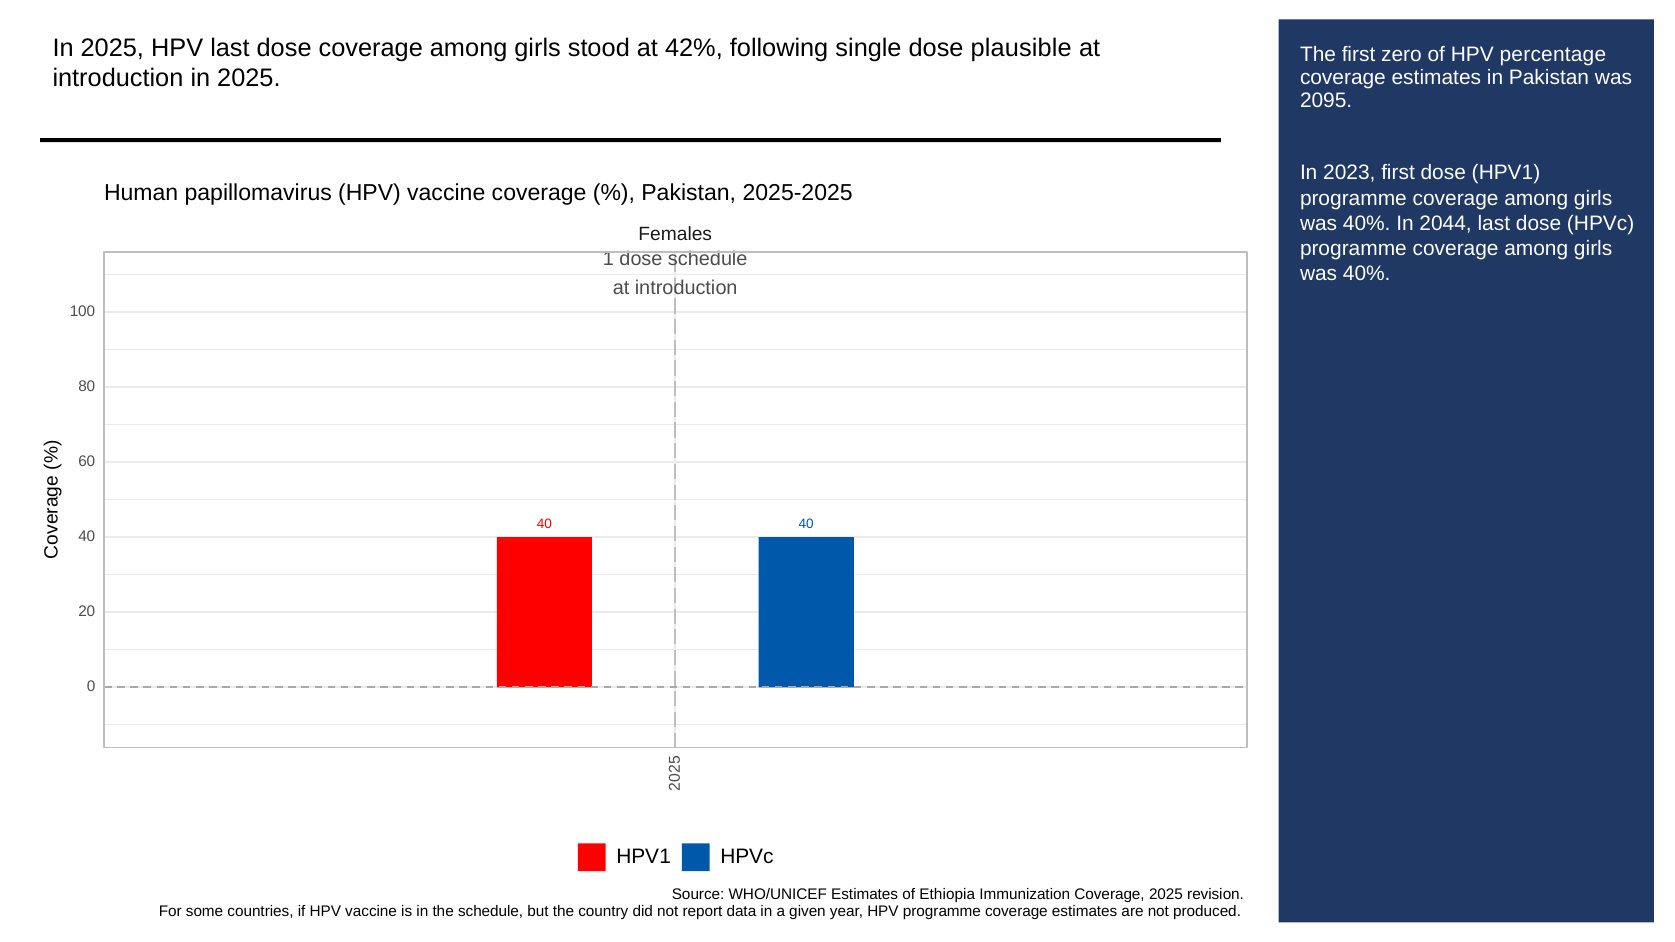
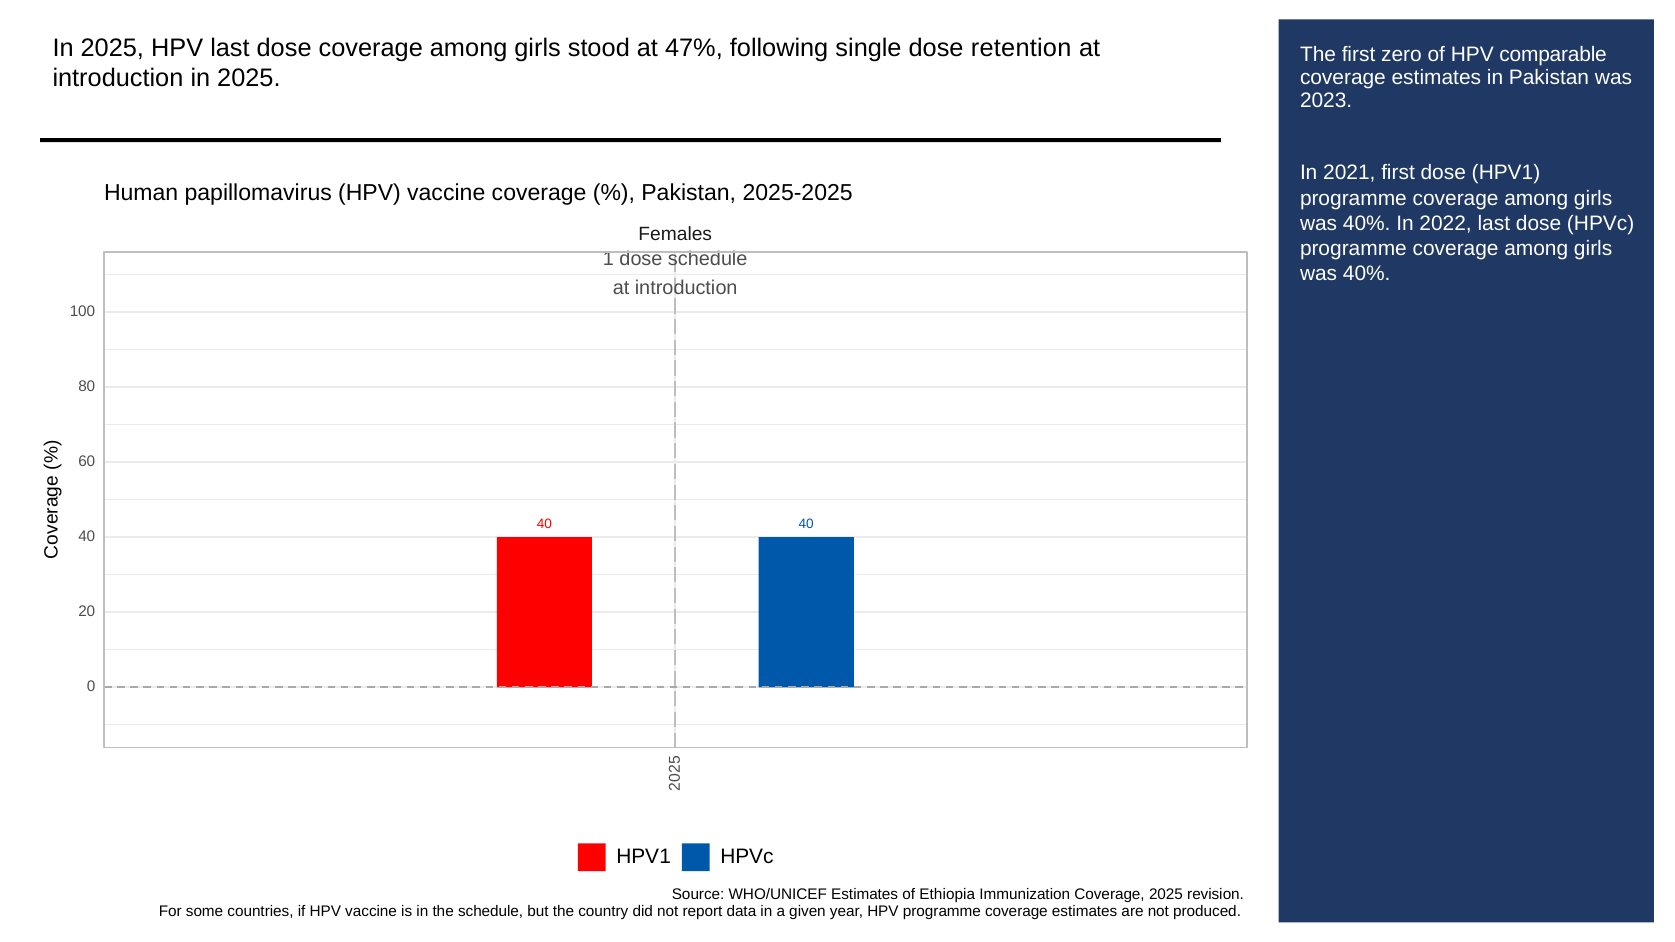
42%: 42% -> 47% (694, 48)
plausible: plausible -> retention (1021, 48)
percentage: percentage -> comparable (1553, 55)
2095: 2095 -> 2023 (1326, 100)
2023: 2023 -> 2021 (1349, 173)
2044: 2044 -> 2022 (1446, 223)
